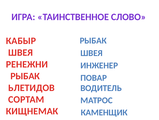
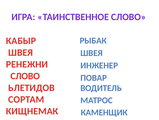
РЫБАК: РЫБАК -> СЛОВО (25, 76)
